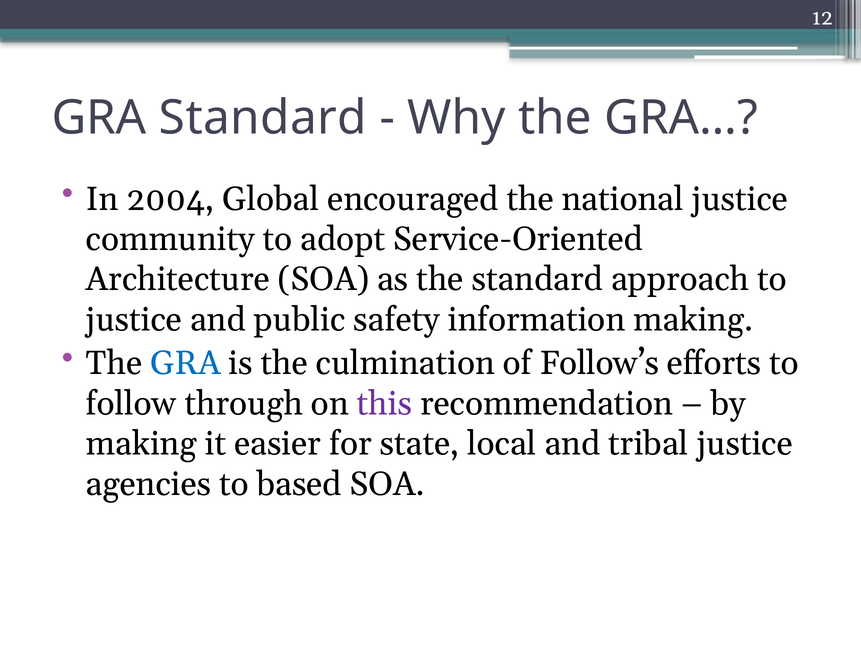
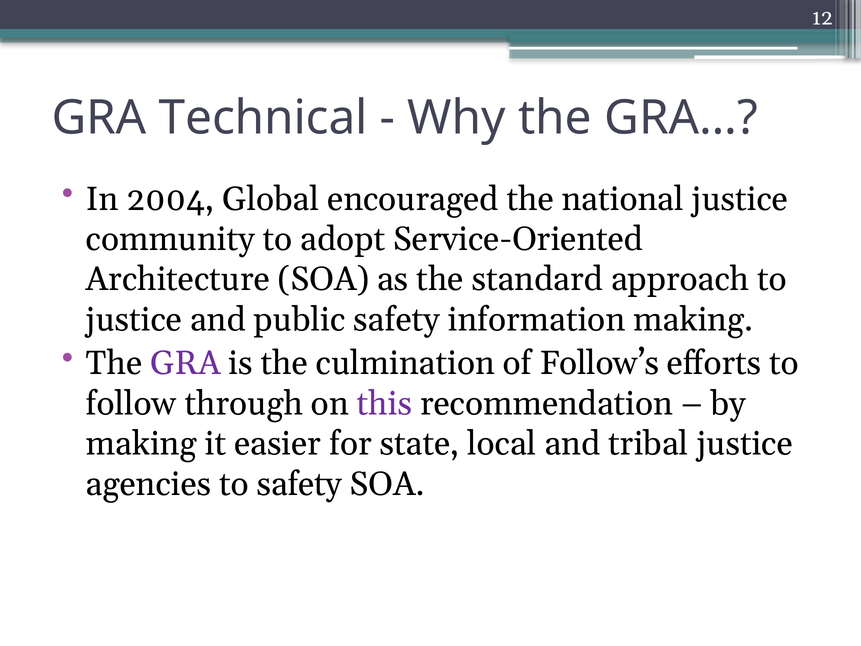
GRA Standard: Standard -> Technical (263, 118)
GRA colour: blue -> purple (185, 363)
to based: based -> safety (299, 484)
